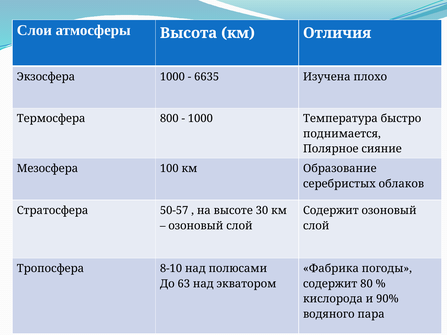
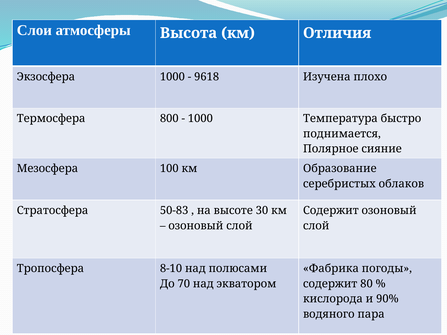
6635: 6635 -> 9618 (207, 77)
50-57: 50-57 -> 50-83 (174, 211)
63: 63 -> 70 (184, 284)
